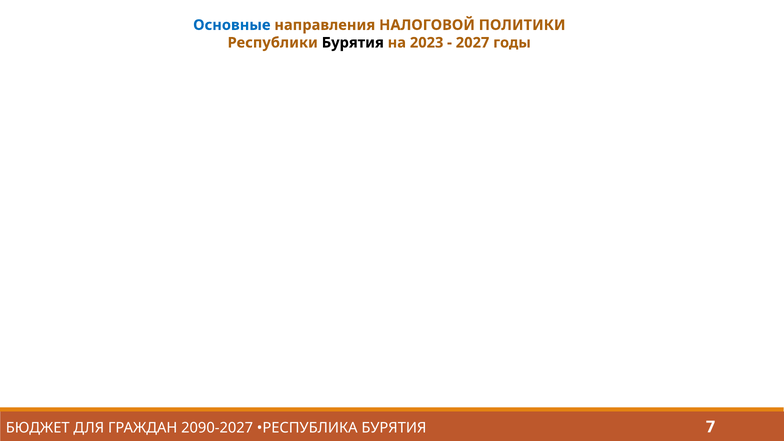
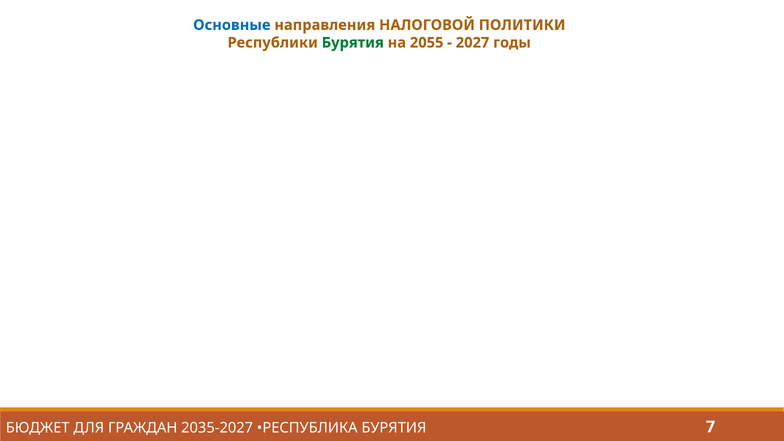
Бурятия colour: black -> green (353, 43)
2023: 2023 -> 2055 (427, 43)
2090-2027: 2090-2027 -> 2035-2027 (217, 428)
